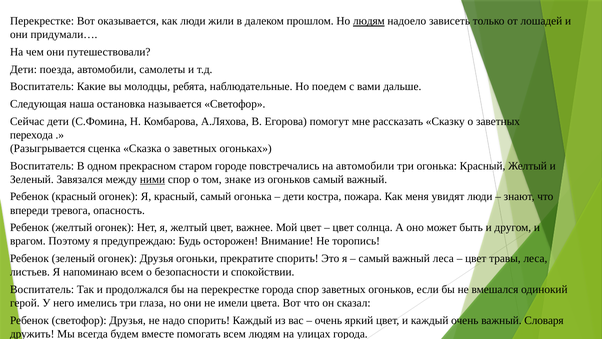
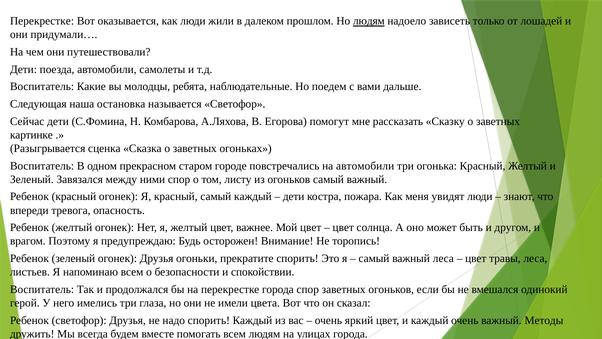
перехода: перехода -> картинке (31, 135)
ними underline: present -> none (152, 179)
знаке: знаке -> листу (238, 179)
самый огонька: огонька -> каждый (253, 196)
Словаря: Словаря -> Методы (544, 320)
